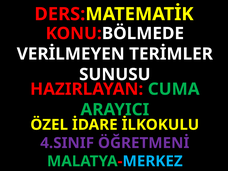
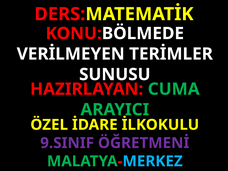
4.SINIF: 4.SINIF -> 9.SINIF (67, 143)
